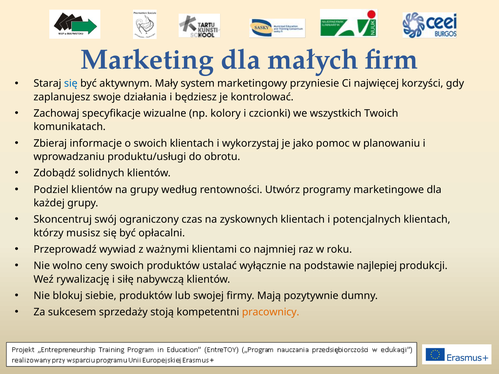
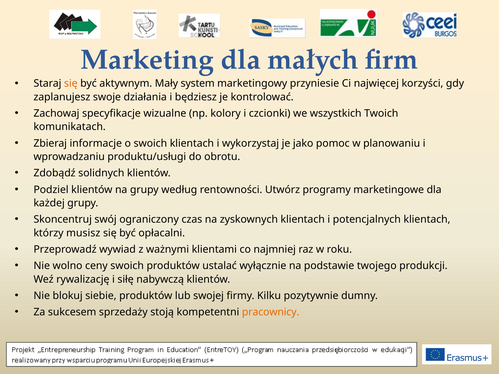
się colour: blue -> orange (71, 84)
najlepiej: najlepiej -> twojego (377, 266)
Mają: Mają -> Kilku (269, 296)
